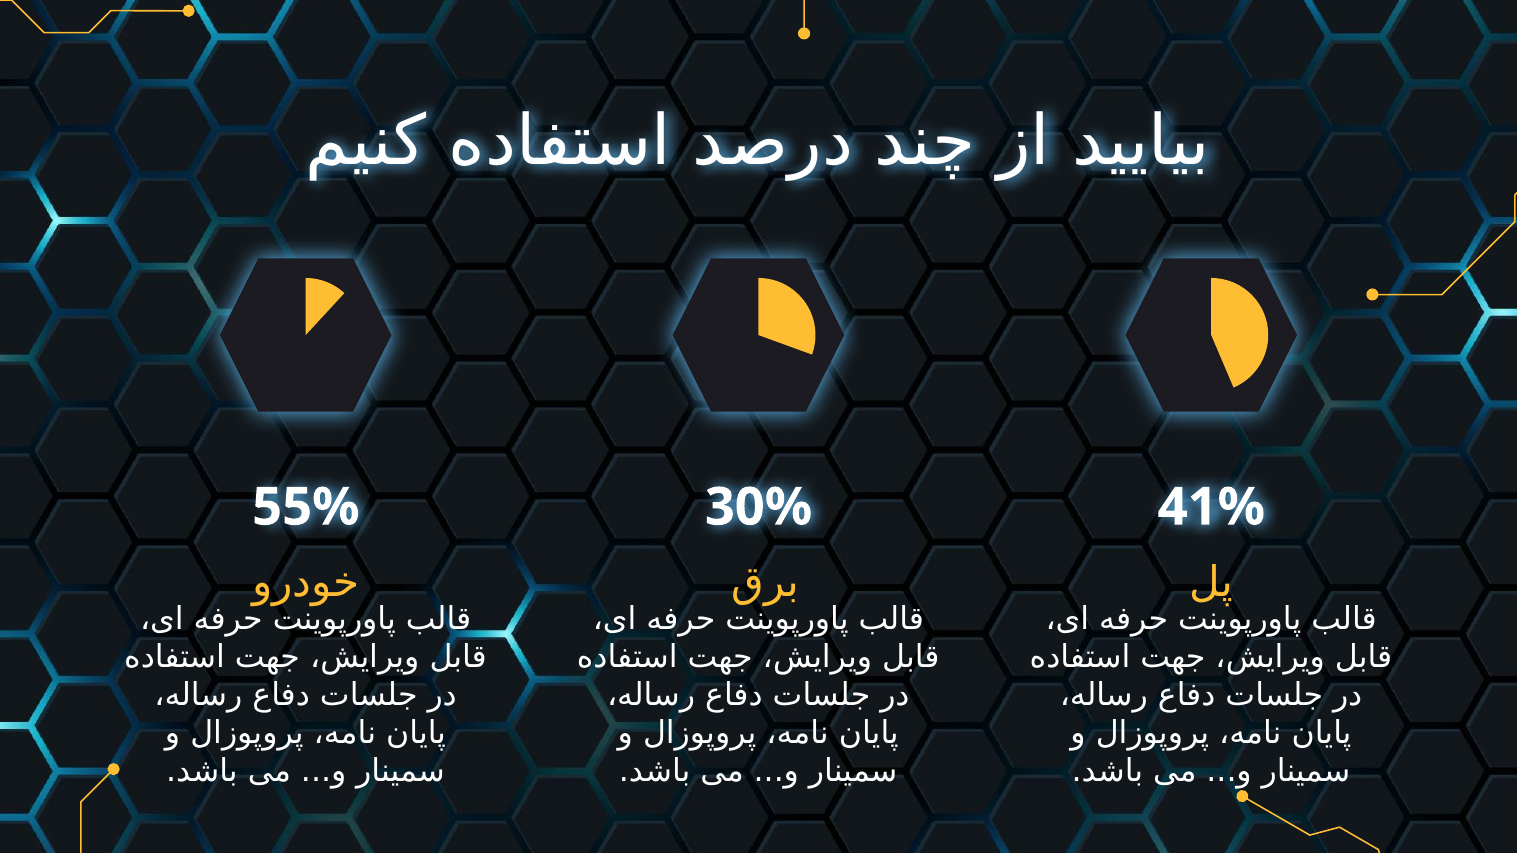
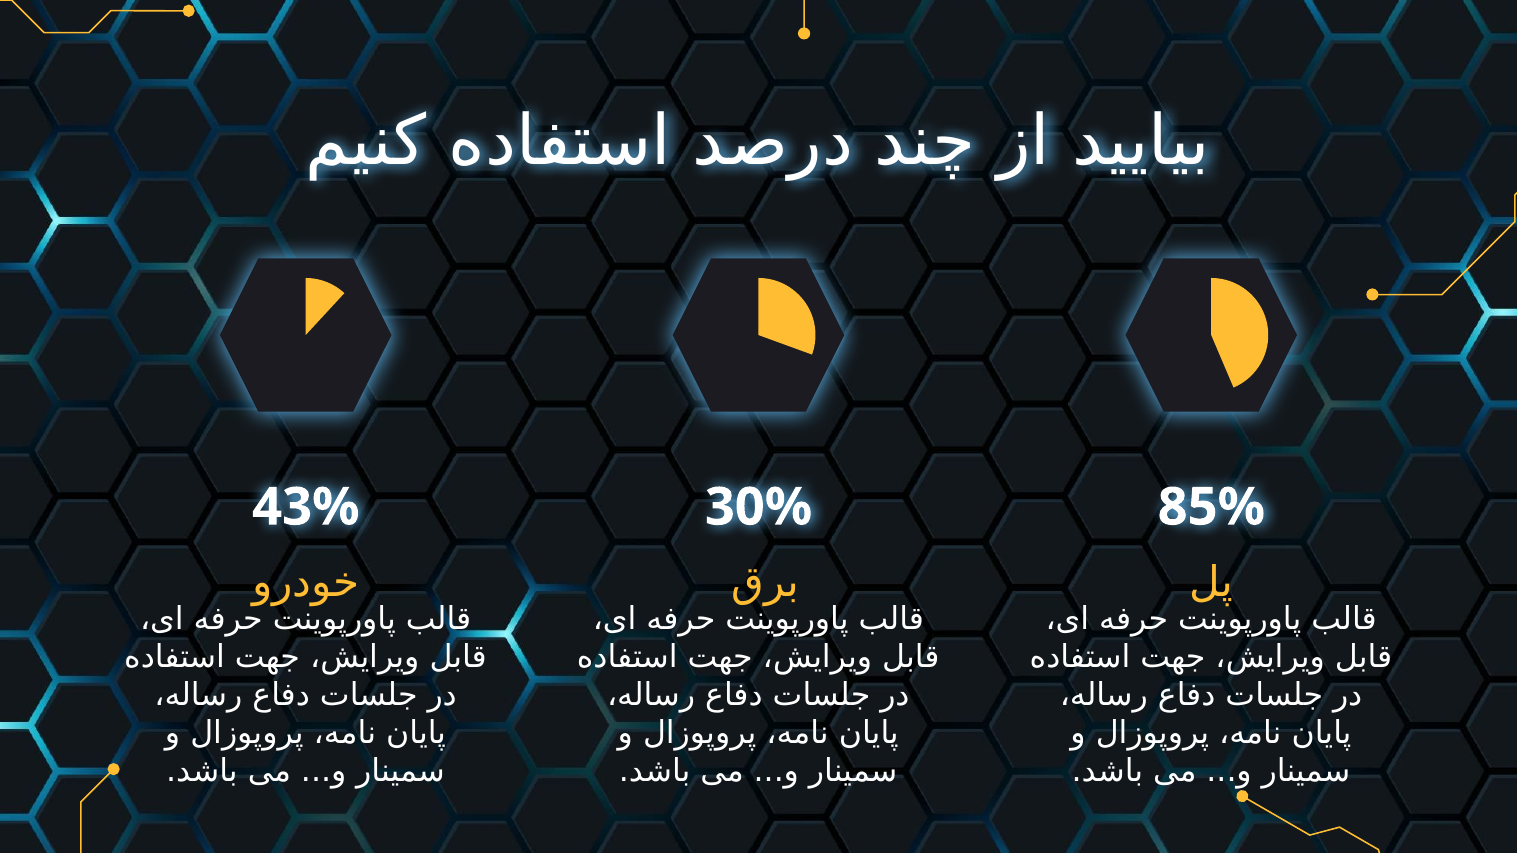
55%: 55% -> 43% (306, 507)
41%: 41% -> 85% (1211, 507)
